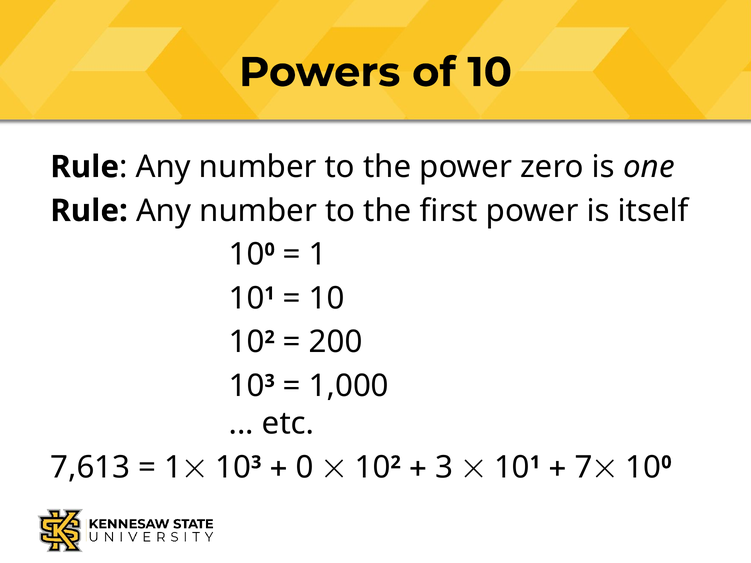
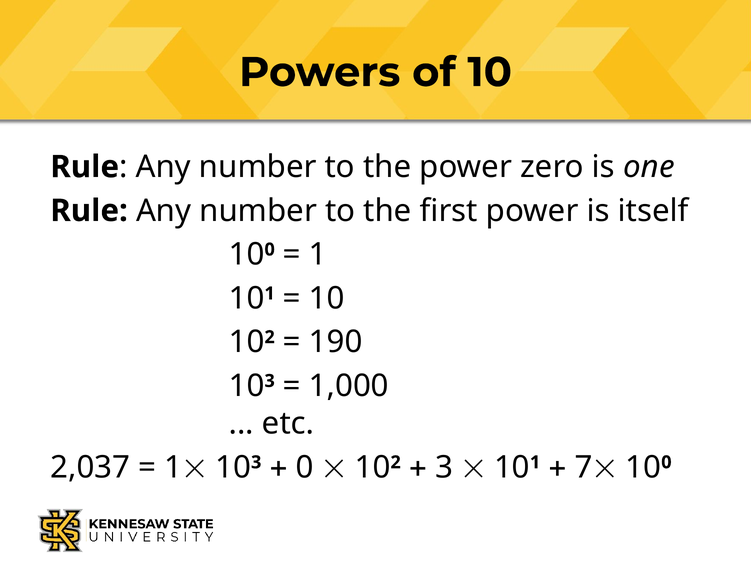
200: 200 -> 190 (336, 342)
7,613: 7,613 -> 2,037 (90, 467)
